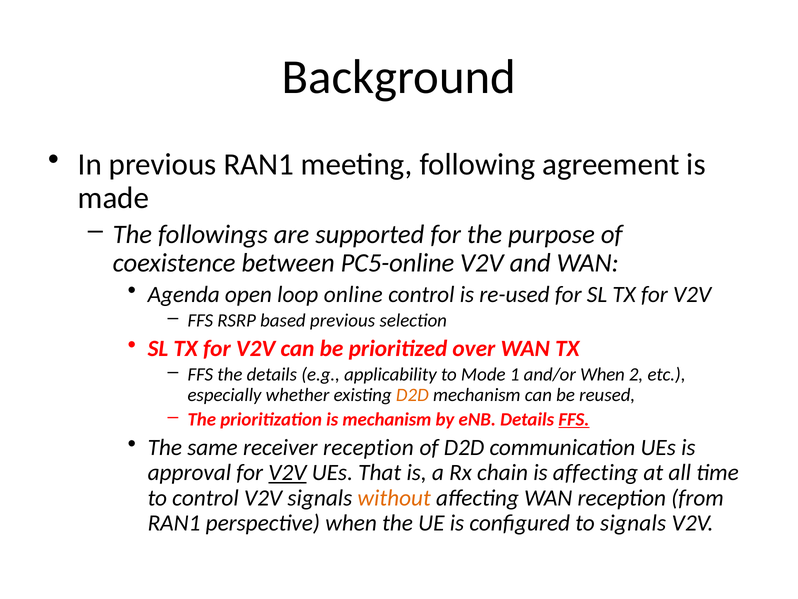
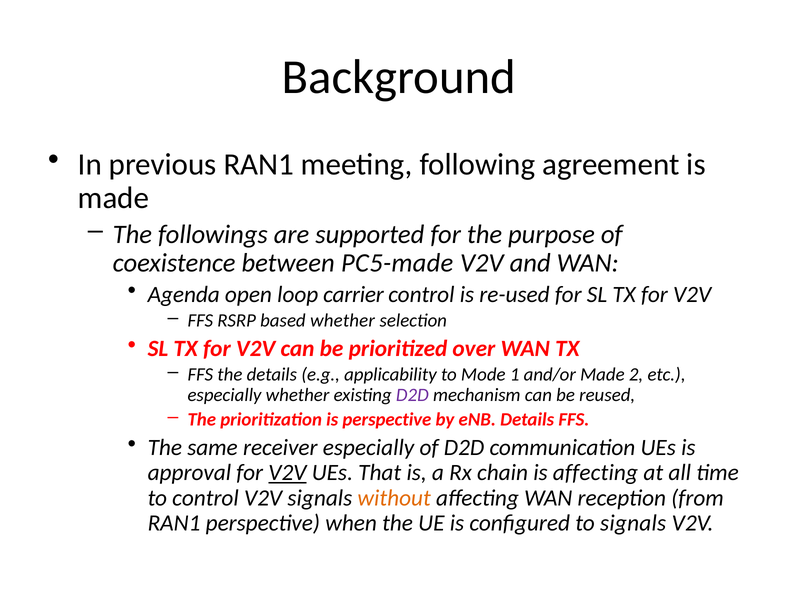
PC5-online: PC5-online -> PC5-made (397, 263)
online: online -> carrier (353, 294)
based previous: previous -> whether (343, 320)
and/or When: When -> Made (602, 374)
D2D colour: orange -> purple (412, 395)
is mechanism: mechanism -> perspective (387, 419)
FFS underline: present -> none (574, 419)
receiver reception: reception -> especially (369, 447)
